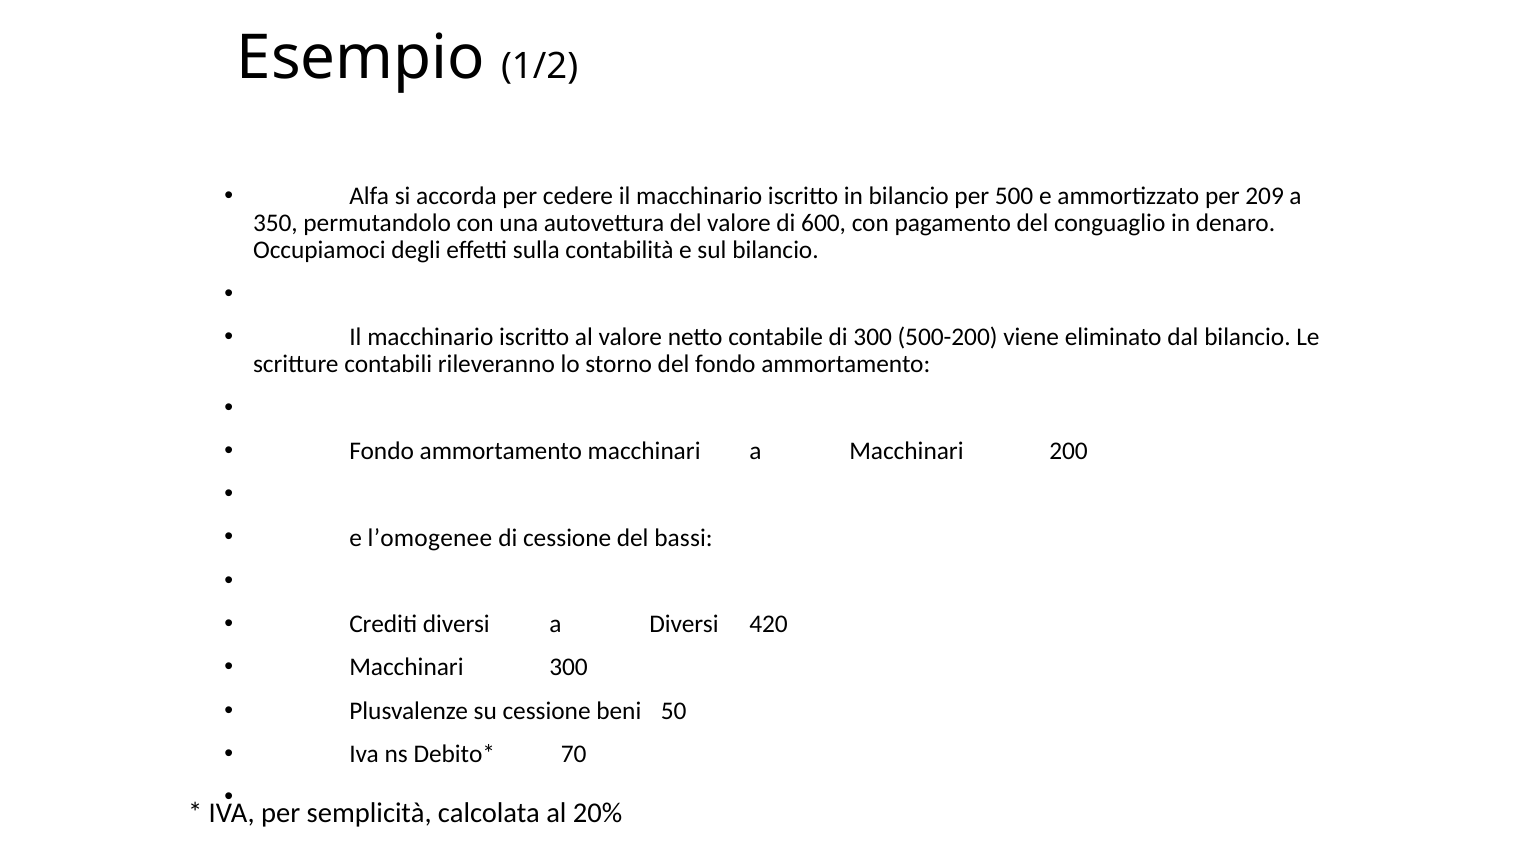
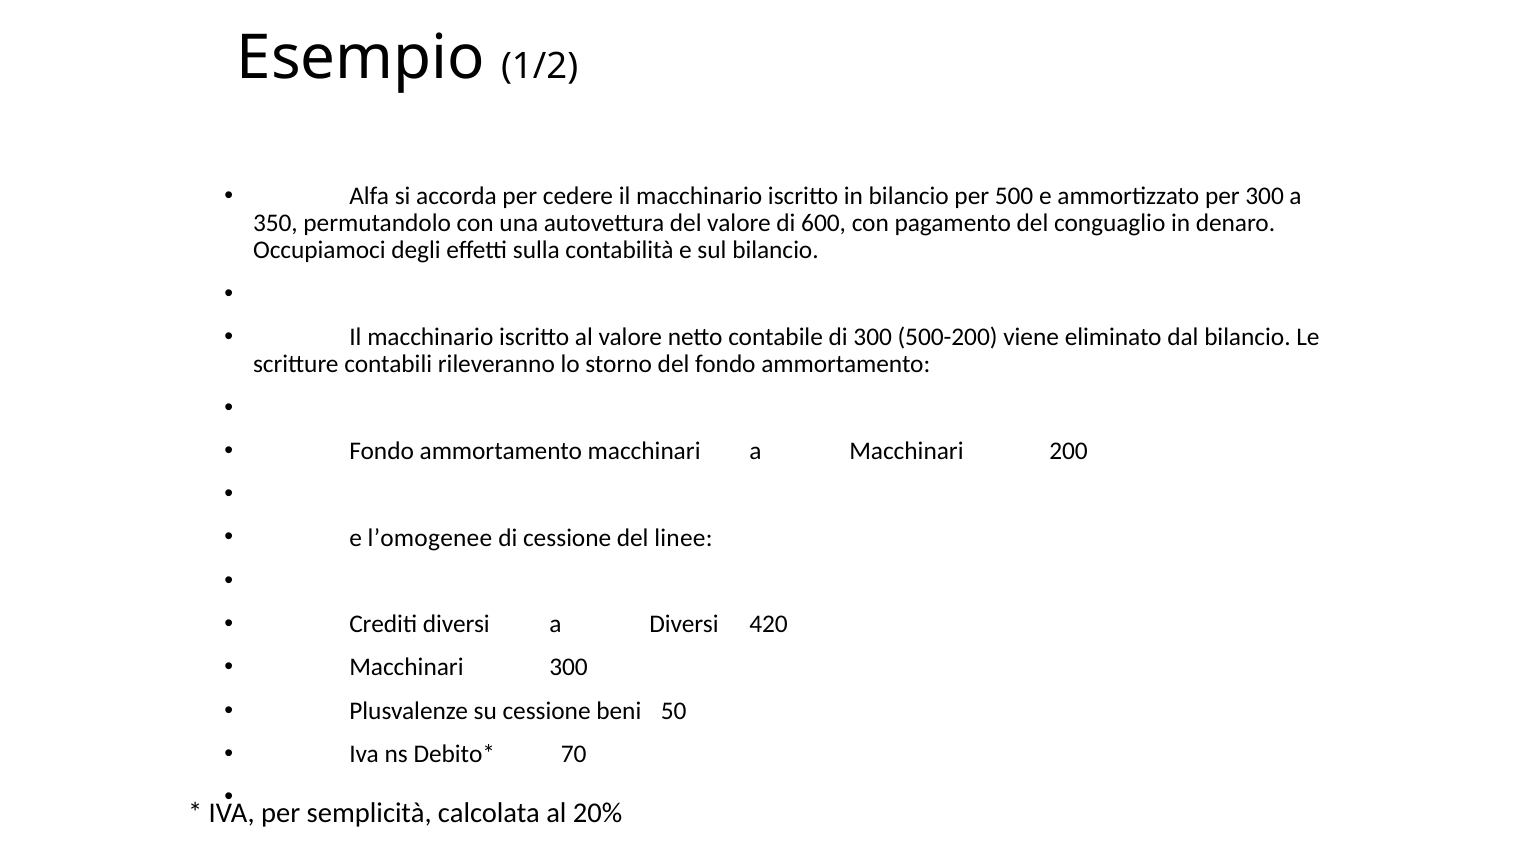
per 209: 209 -> 300 (1265, 196)
bassi: bassi -> linee (683, 538)
